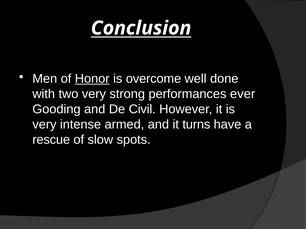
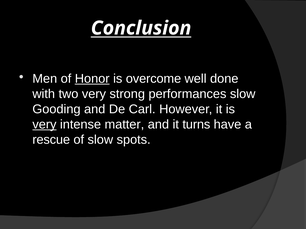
performances ever: ever -> slow (243, 94)
Civil: Civil -> Carl (142, 109)
very underline: none -> present (44, 125)
armed: armed -> matter (124, 125)
